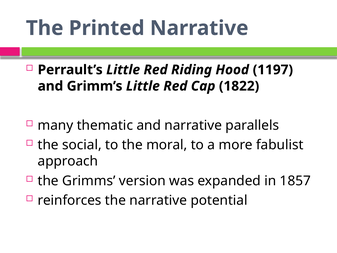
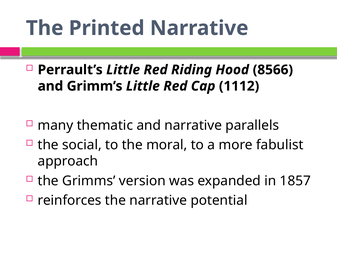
1197: 1197 -> 8566 (273, 70)
1822: 1822 -> 1112 (239, 86)
